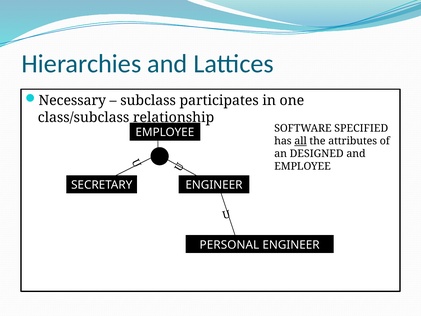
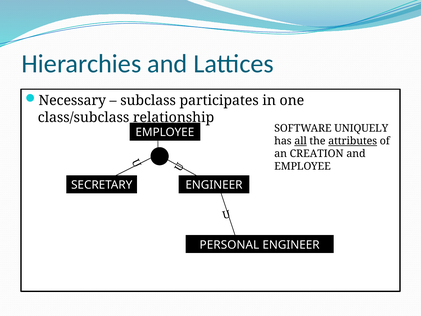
SPECIFIED: SPECIFIED -> UNIQUELY (361, 128)
attributes underline: none -> present (353, 141)
DESIGNED: DESIGNED -> CREATION (317, 154)
